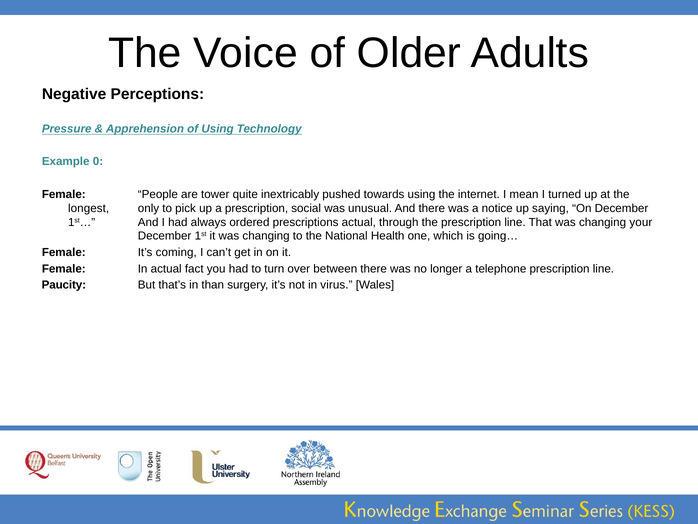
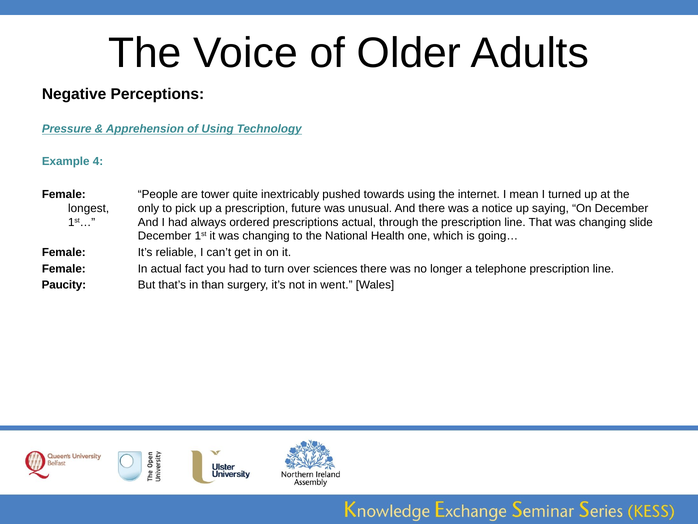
0: 0 -> 4 (98, 161)
social: social -> future (306, 208)
your: your -> slide (641, 222)
coming: coming -> reliable (176, 252)
between: between -> sciences (335, 269)
virus: virus -> went (336, 285)
